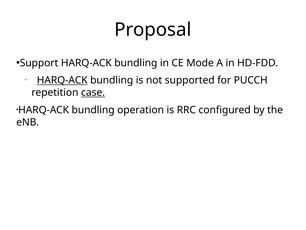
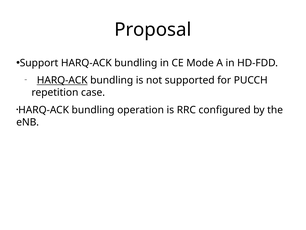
case underline: present -> none (93, 92)
